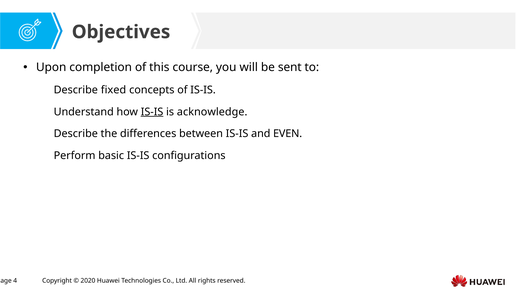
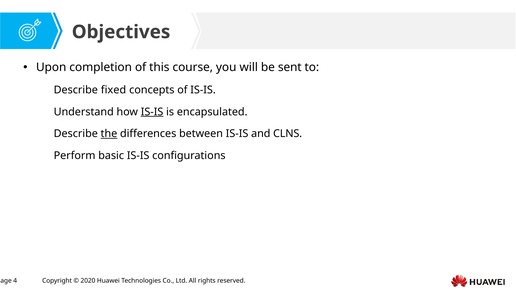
acknowledge: acknowledge -> encapsulated (212, 112)
the underline: none -> present (109, 134)
EVEN: EVEN -> CLNS (288, 134)
